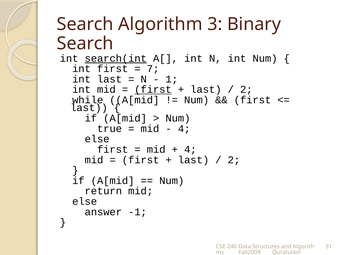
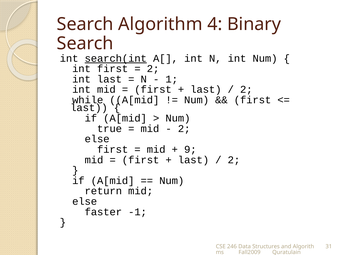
3: 3 -> 4 (215, 24)
7: 7 -> 2 (153, 69)
first underline: present -> none (153, 90)
4: 4 -> 2 (184, 129)
4: 4 -> 9 (190, 149)
answer: answer -> faster (103, 212)
